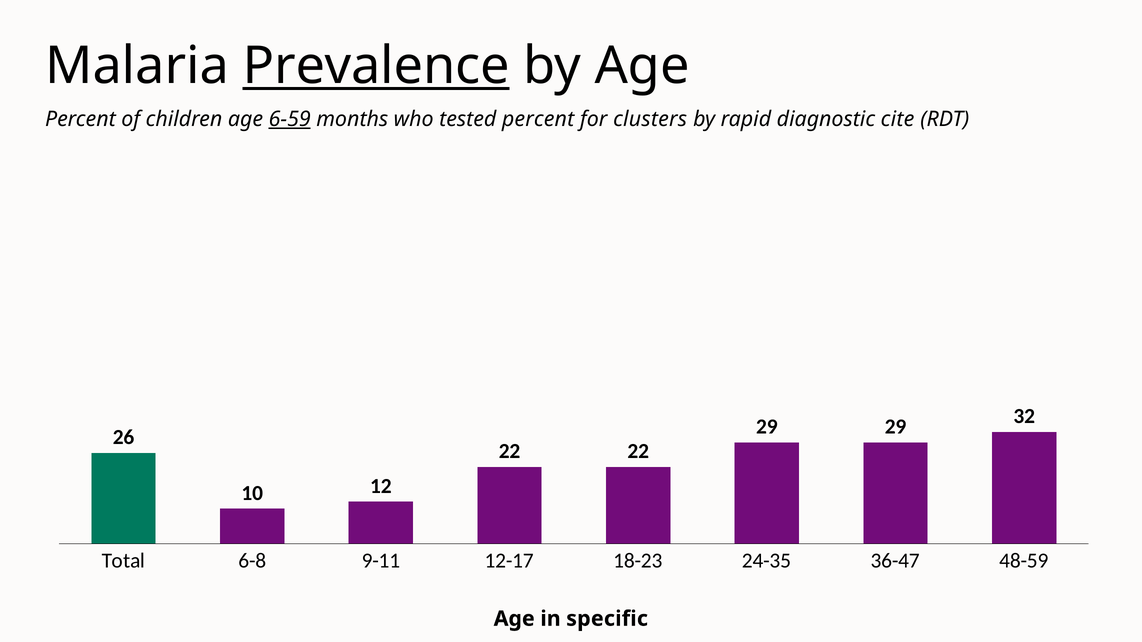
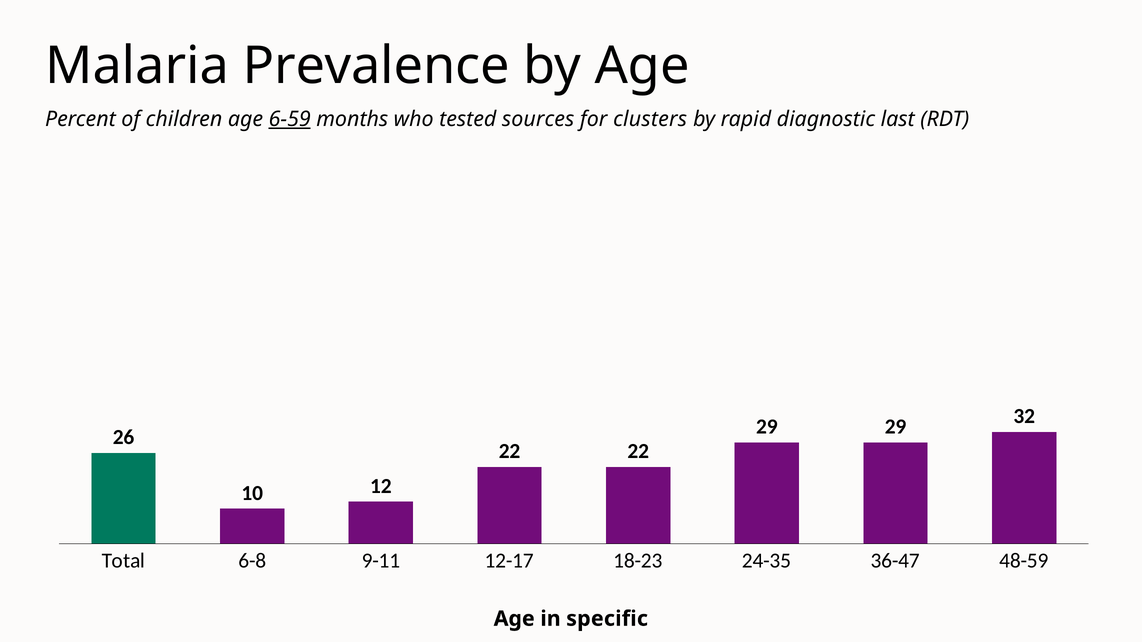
Prevalence underline: present -> none (376, 66)
tested percent: percent -> sources (538, 119)
cite: cite -> last (898, 119)
